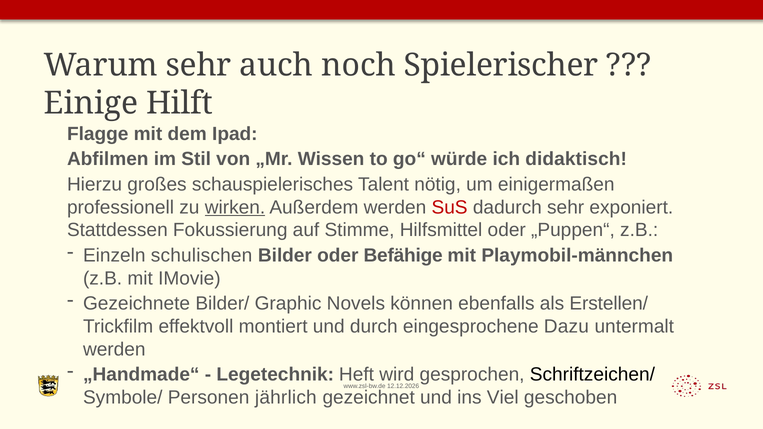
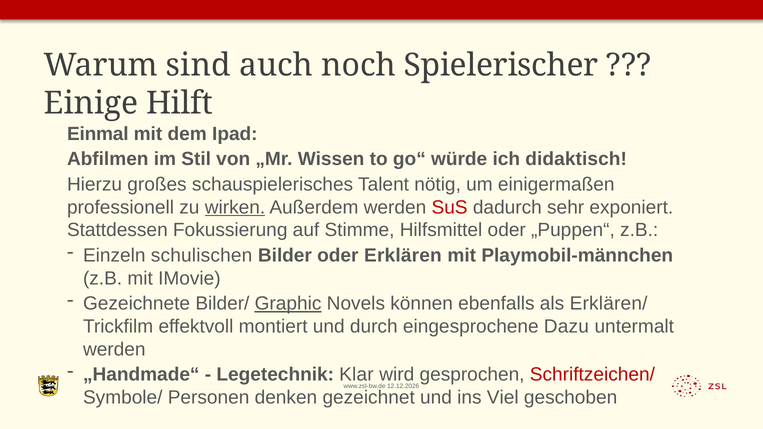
Warum sehr: sehr -> sind (198, 65)
Flagge: Flagge -> Einmal (98, 134)
Befähige: Befähige -> Erklären (403, 256)
Graphic underline: none -> present (288, 304)
Erstellen/: Erstellen/ -> Erklären/ (609, 304)
Heft: Heft -> Klar (356, 375)
Schriftzeichen/ colour: black -> red (592, 375)
jährlich: jährlich -> denken (286, 398)
